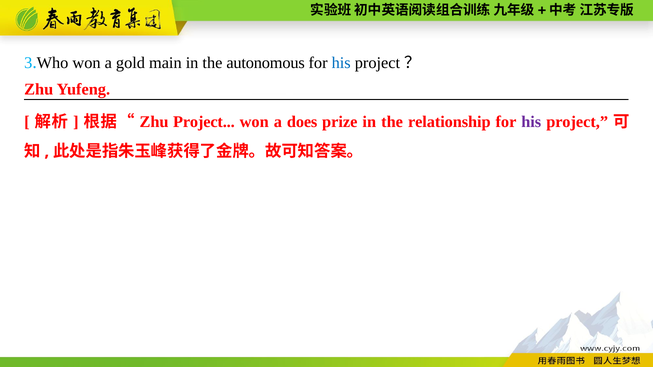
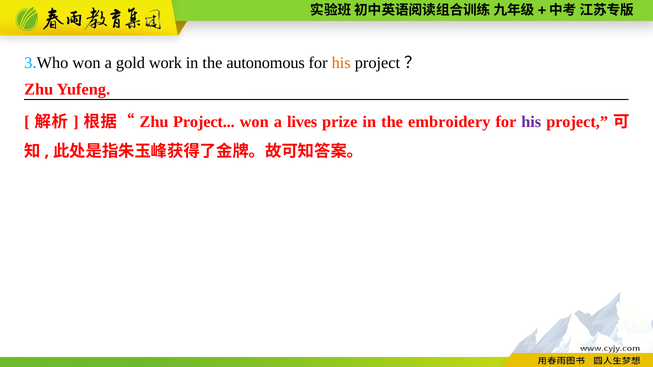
main: main -> work (165, 63)
his colour: blue -> orange (341, 63)
does: does -> lives (302, 122)
relationship: relationship -> embroidery (449, 122)
